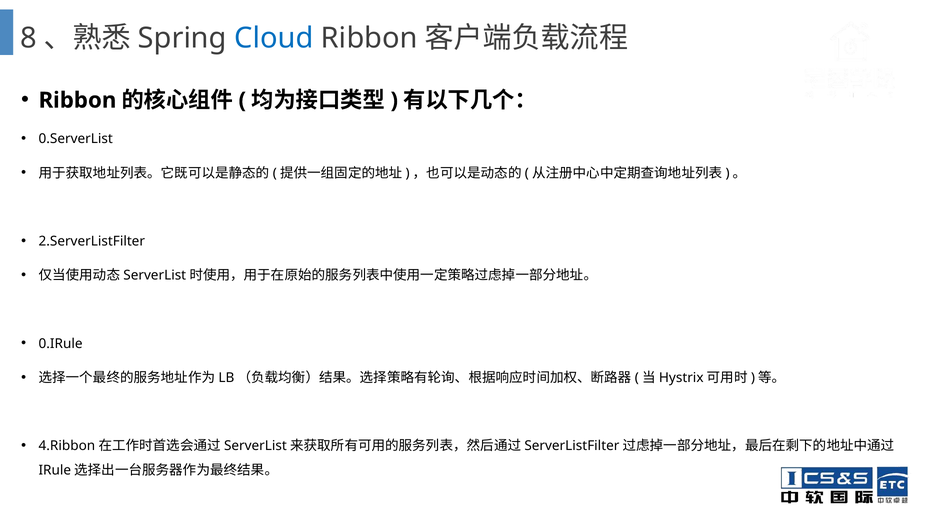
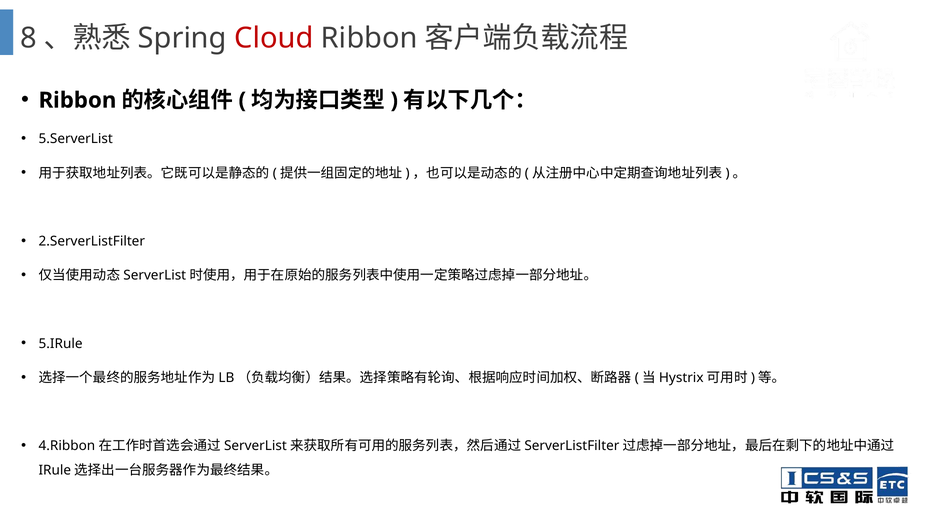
Cloud colour: blue -> red (274, 38)
0.ServerList: 0.ServerList -> 5.ServerList (76, 139)
0.IRule: 0.IRule -> 5.IRule (61, 343)
